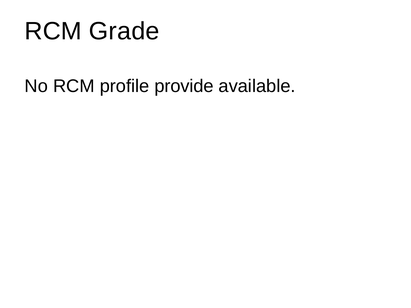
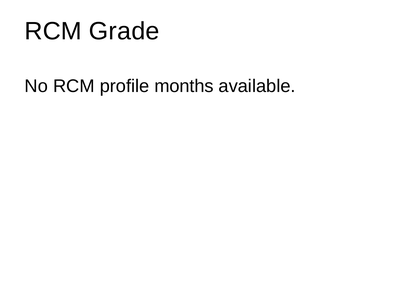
provide: provide -> months (184, 86)
